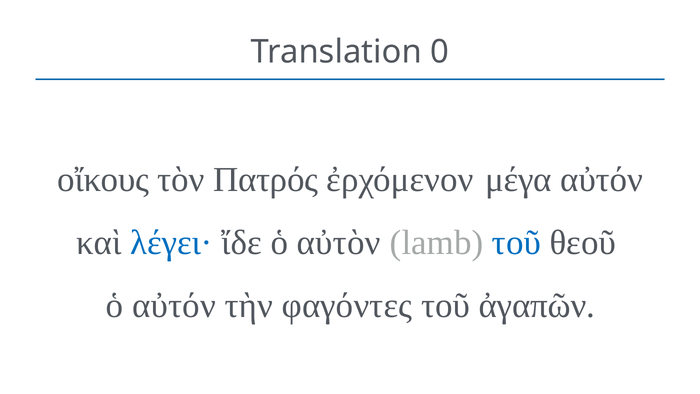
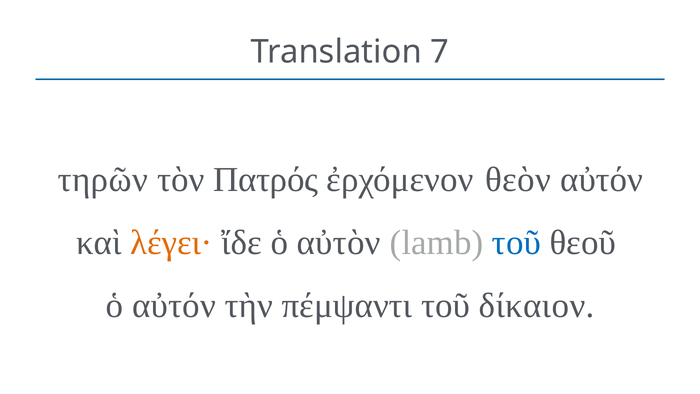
0: 0 -> 7 (440, 52)
οἴκους: οἴκους -> τηρῶν (103, 180)
μέγα: μέγα -> θεὸν (518, 180)
λέγει· colour: blue -> orange (171, 243)
φαγόντες: φαγόντες -> πέμψαντι (347, 306)
ἀγαπῶν: ἀγαπῶν -> δίκαιον (537, 306)
